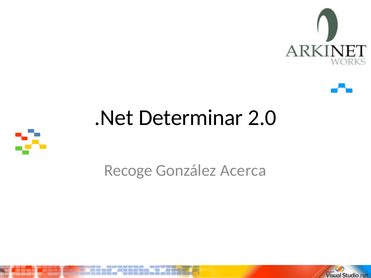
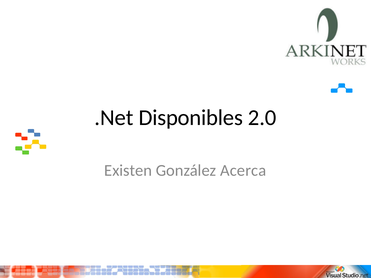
Determinar: Determinar -> Disponibles (191, 118)
Recoge: Recoge -> Existen (128, 171)
